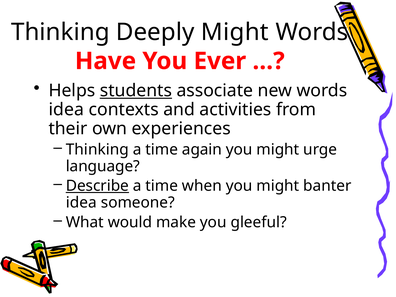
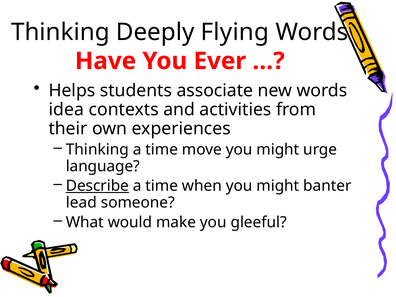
Deeply Might: Might -> Flying (235, 32)
students underline: present -> none (136, 91)
again: again -> move (202, 150)
idea: idea -> lead (81, 203)
